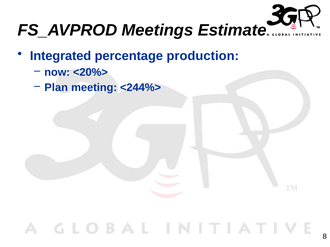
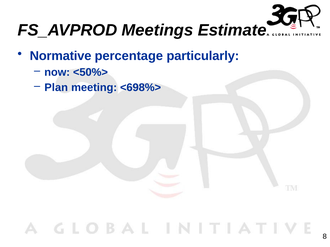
Integrated: Integrated -> Normative (61, 56)
production: production -> particularly (203, 56)
<20%>: <20%> -> <50%> (90, 72)
<244%>: <244%> -> <698%> (141, 88)
